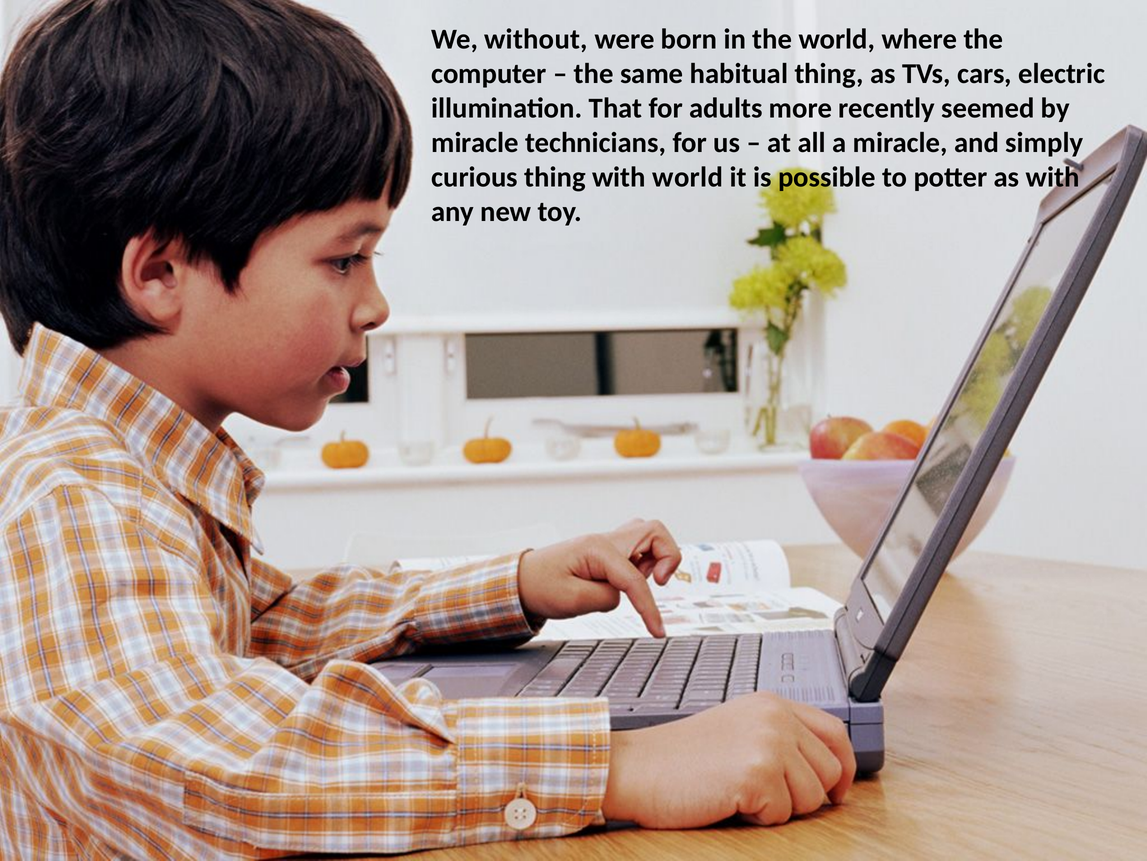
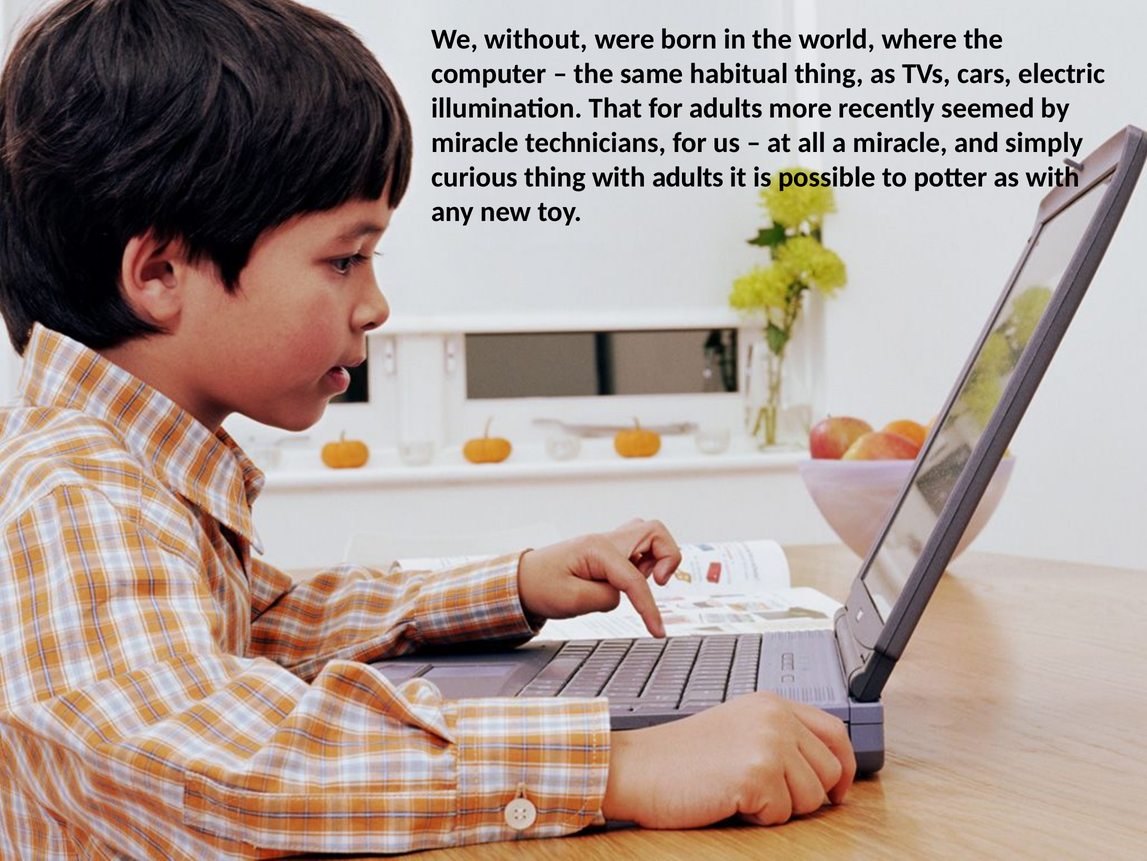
with world: world -> adults (688, 177)
